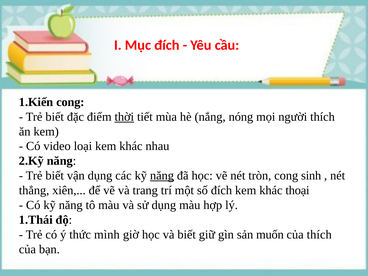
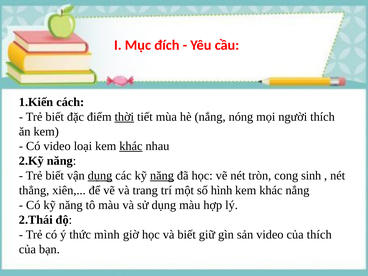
1.Kiến cong: cong -> cách (70, 102)
khác underline: none -> present (131, 146)
dụng underline: none -> present (100, 176)
số đích: đích -> hình (222, 190)
khác thoại: thoại -> nắng (297, 190)
1.Thái: 1.Thái -> 2.Thái (36, 220)
sản muốn: muốn -> video (270, 234)
